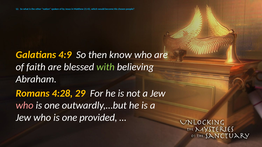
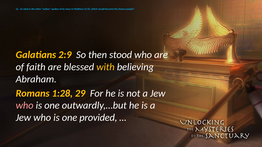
4:9: 4:9 -> 2:9 (65, 55)
know: know -> stood (121, 55)
with colour: light green -> yellow (105, 67)
4:28: 4:28 -> 1:28 (62, 94)
